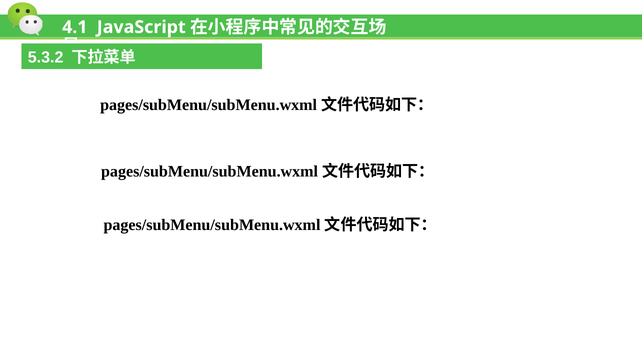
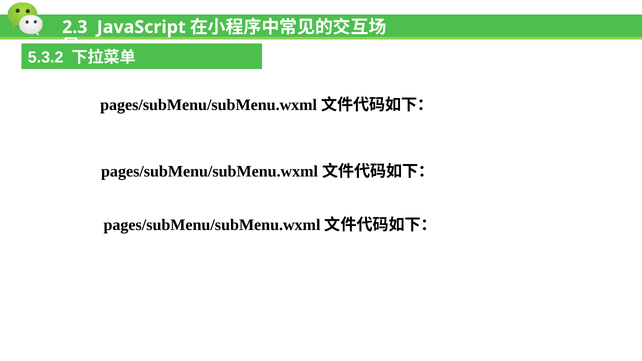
4.1: 4.1 -> 2.3 (75, 27)
